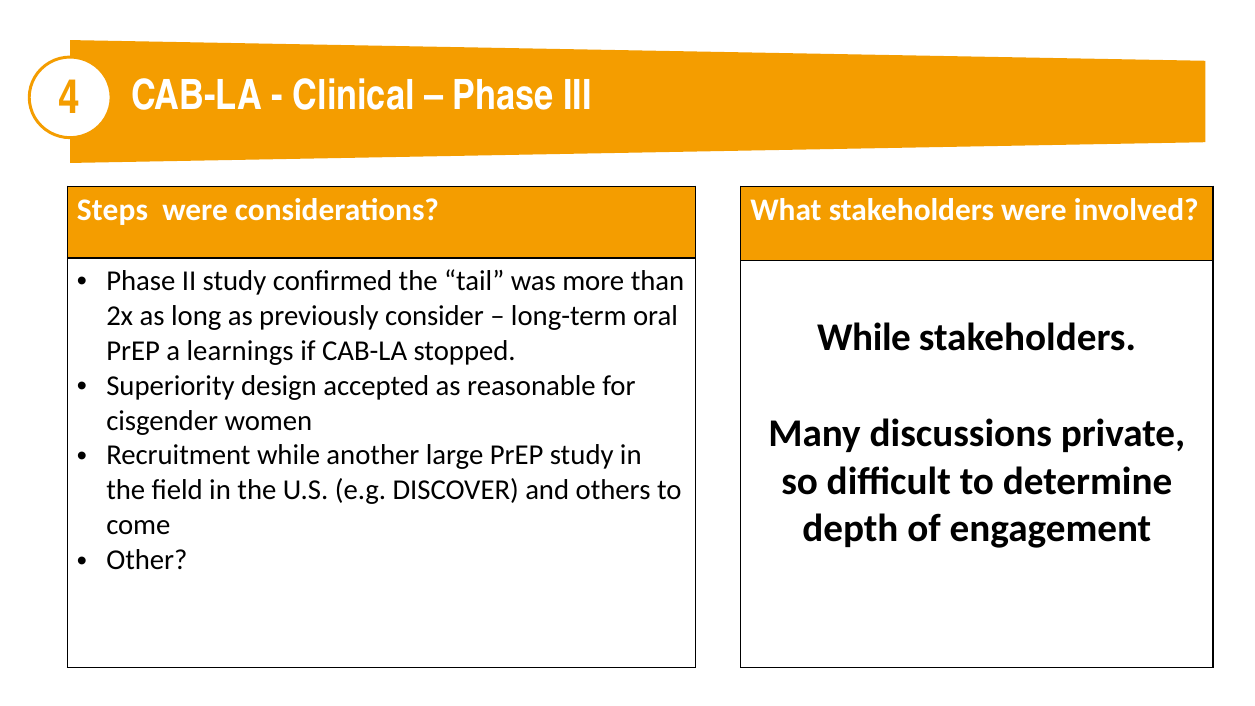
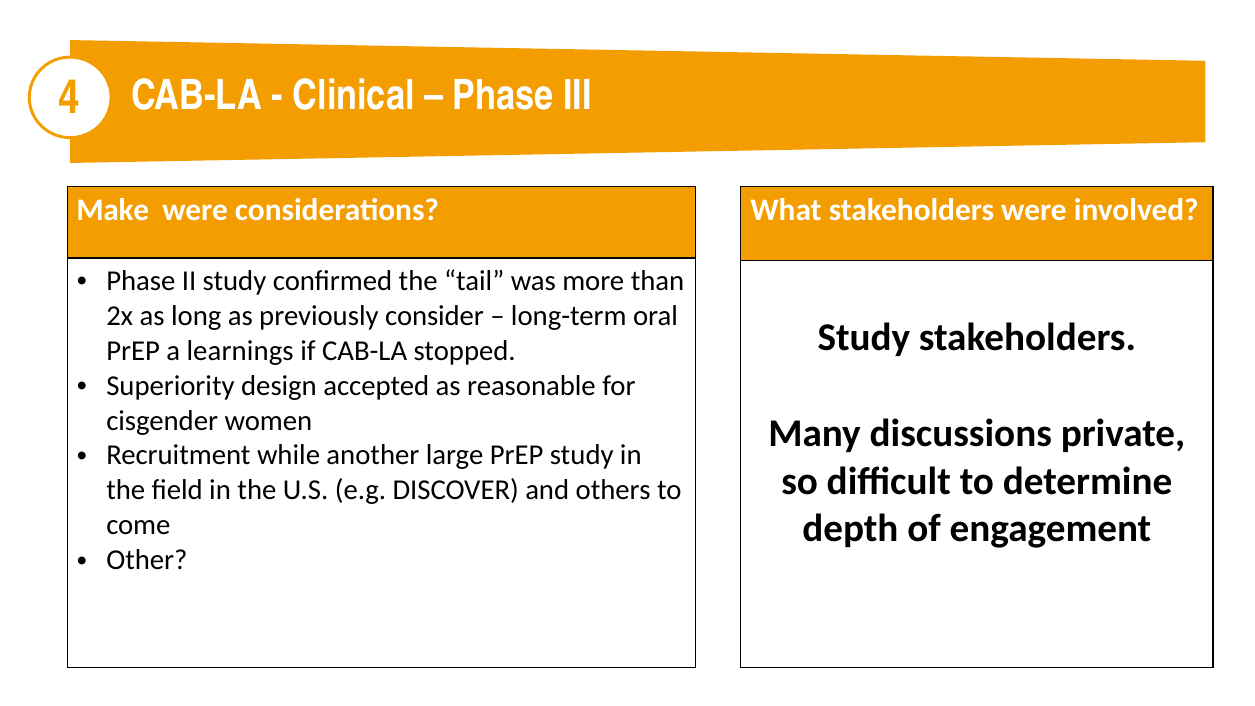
Steps: Steps -> Make (113, 210)
While: While -> Study (864, 337)
